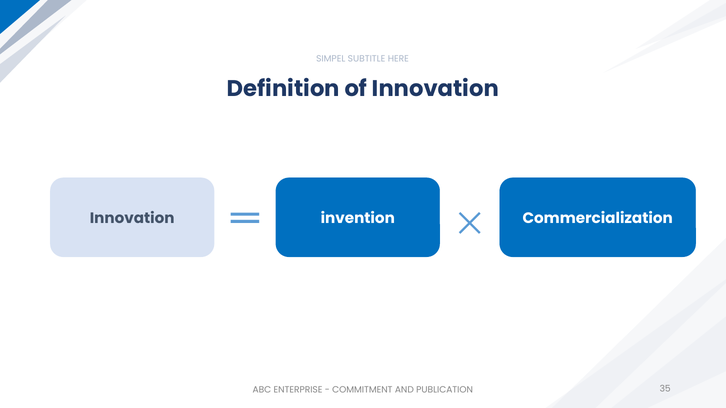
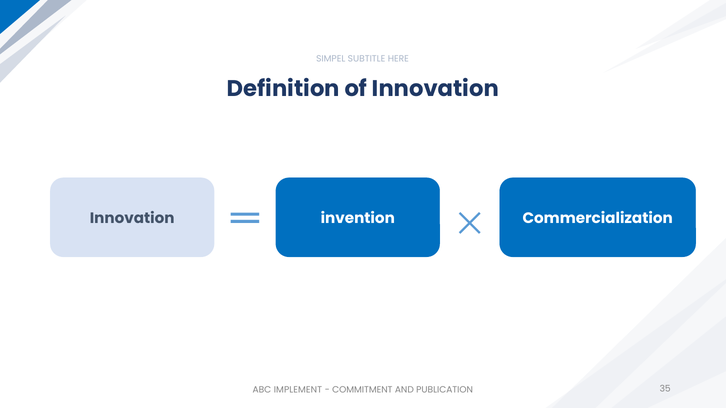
ENTERPRISE: ENTERPRISE -> IMPLEMENT (298, 390)
